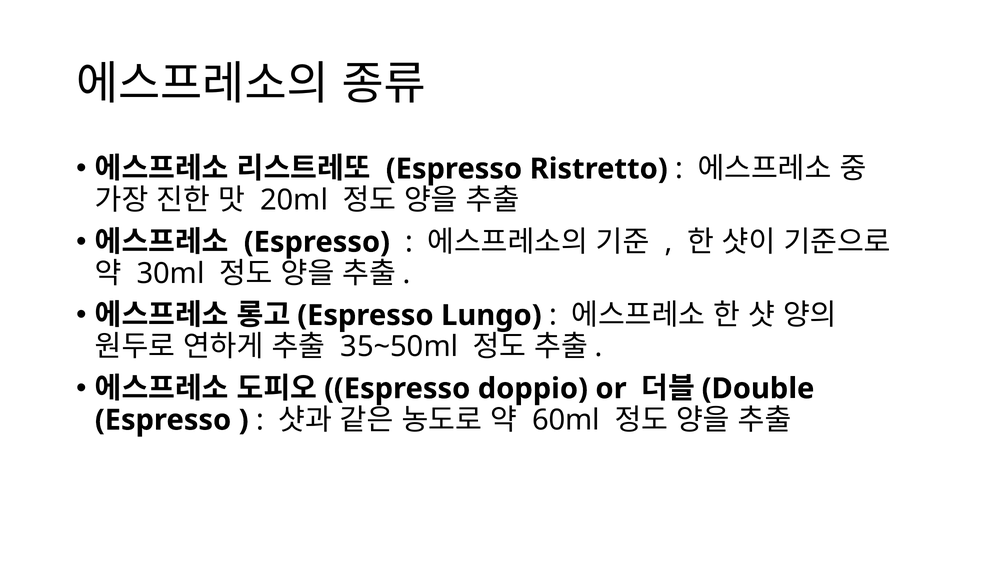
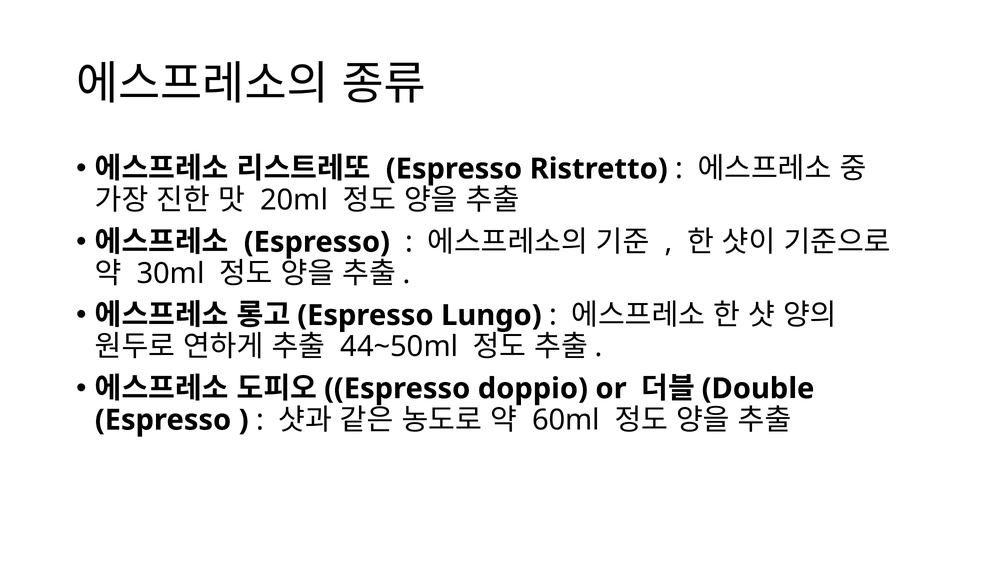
35~50ml: 35~50ml -> 44~50ml (399, 347)
